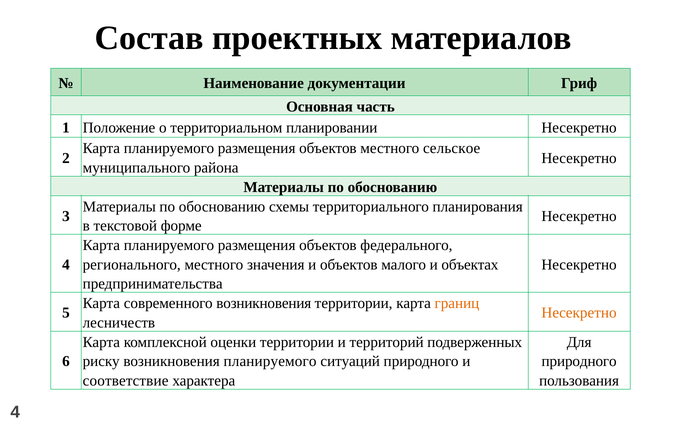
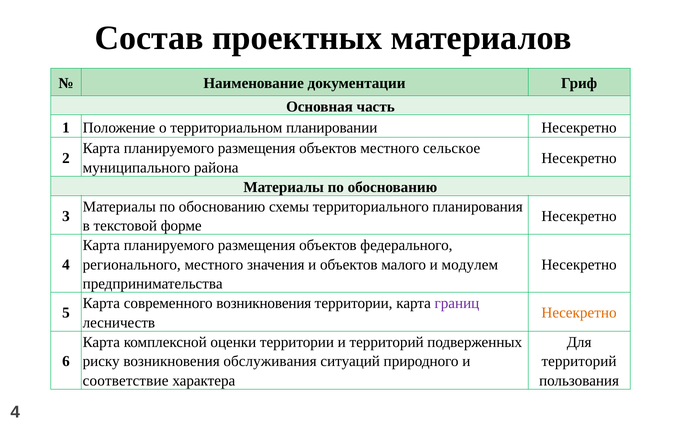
объектах: объектах -> модулем (470, 264)
границ colour: orange -> purple (457, 303)
возникновения планируемого: планируемого -> обслуживания (270, 361)
природного: природного -> территорий (579, 361)
